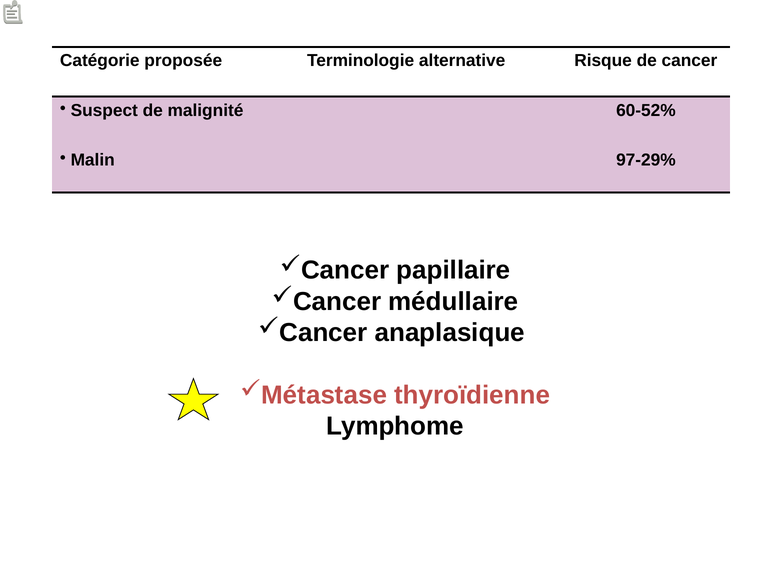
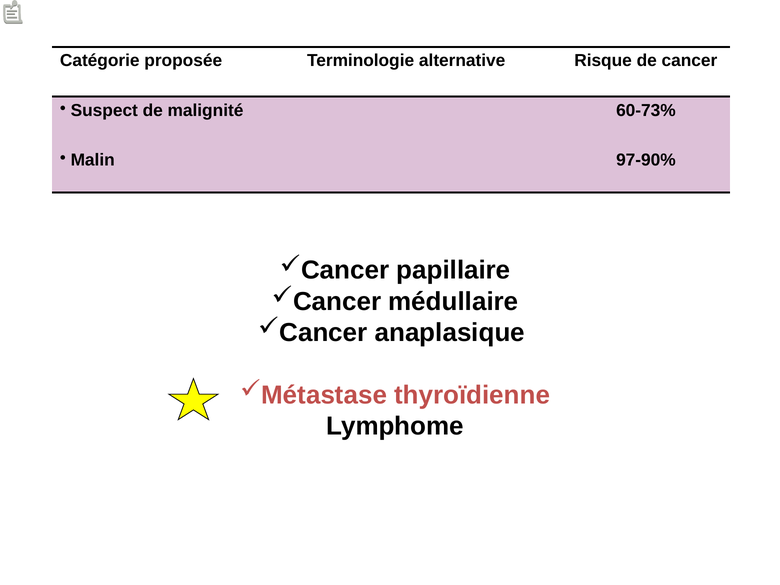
60-52%: 60-52% -> 60-73% (646, 110)
97-29%: 97-29% -> 97-90% (646, 160)
